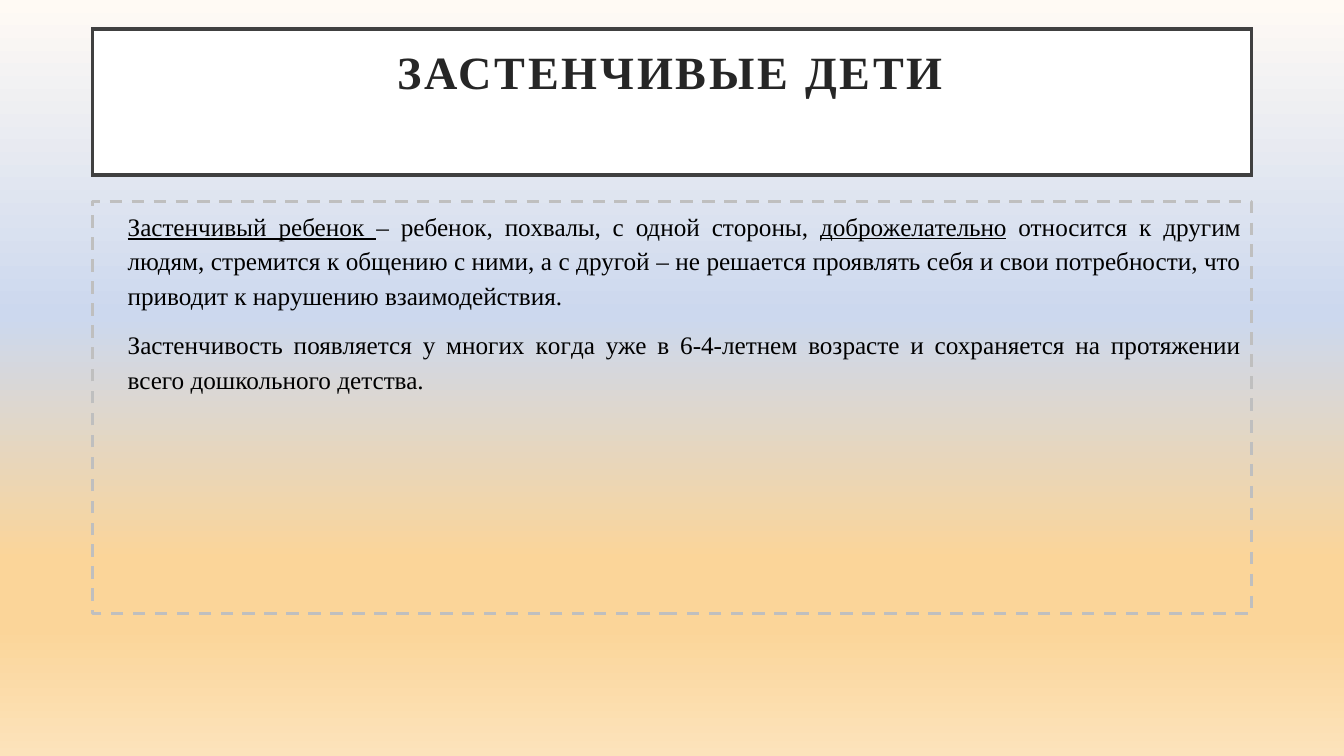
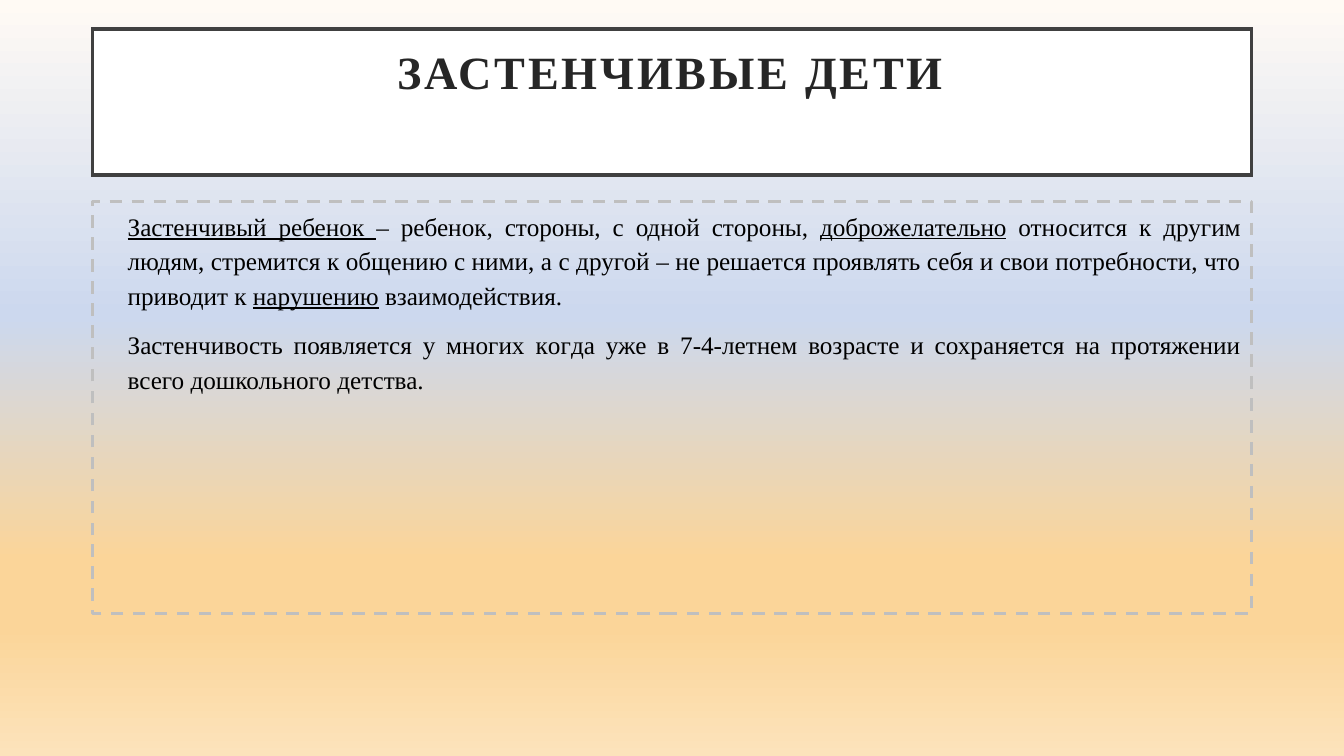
ребенок похвалы: похвалы -> стороны (553, 228)
нарушению underline: none -> present (316, 297)
6-4-летнем: 6-4-летнем -> 7-4-летнем (739, 346)
